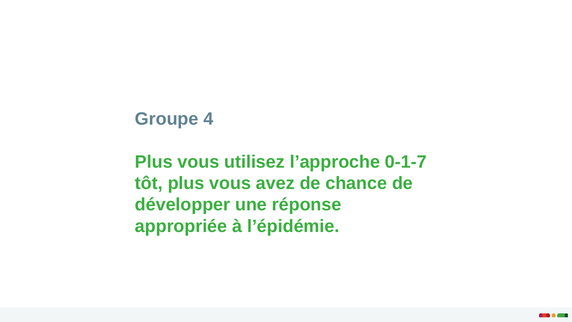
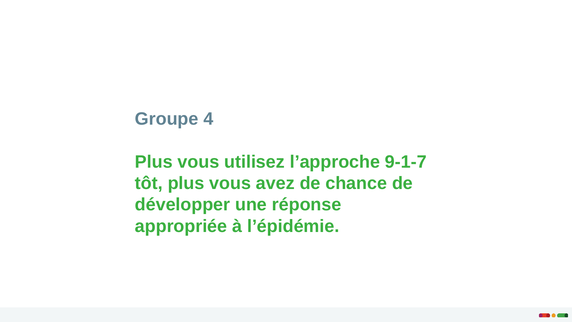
0-1-7: 0-1-7 -> 9-1-7 (406, 162)
